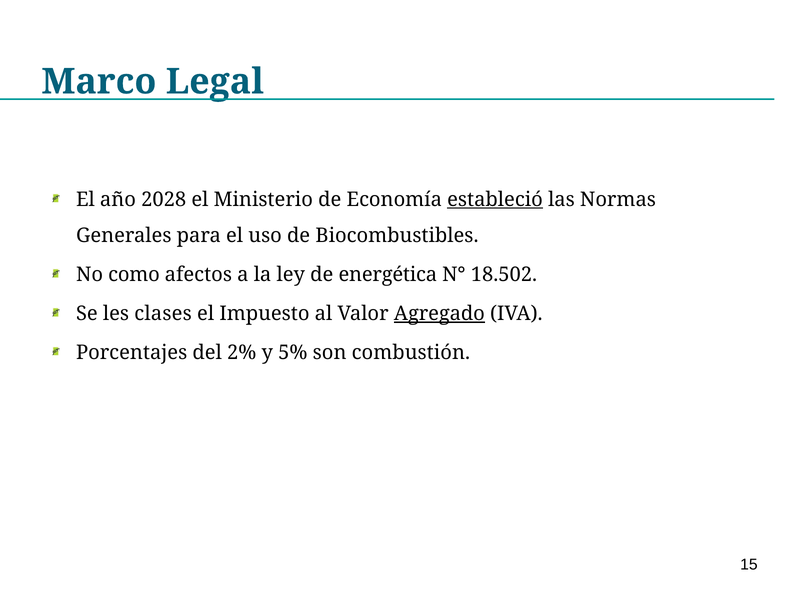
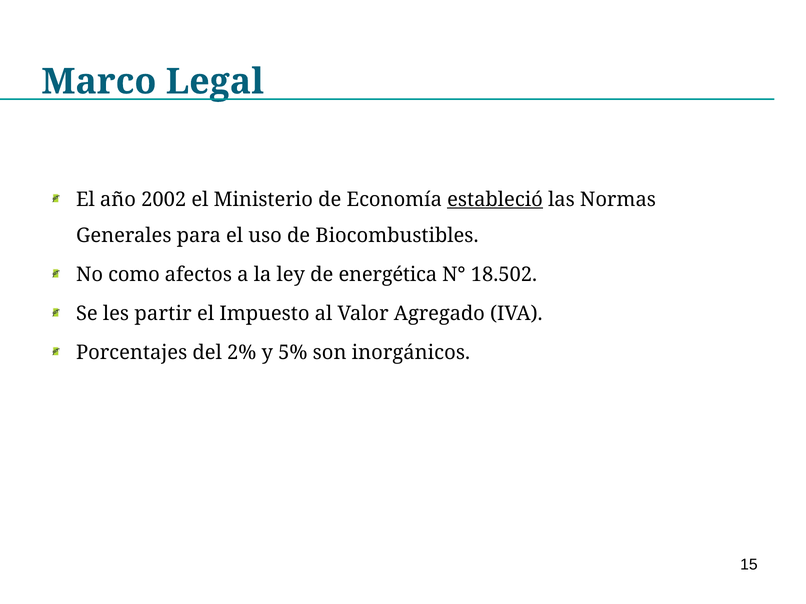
2028: 2028 -> 2002 (164, 200)
clases: clases -> partir (163, 314)
Agregado underline: present -> none (439, 314)
combustión: combustión -> inorgánicos (411, 353)
